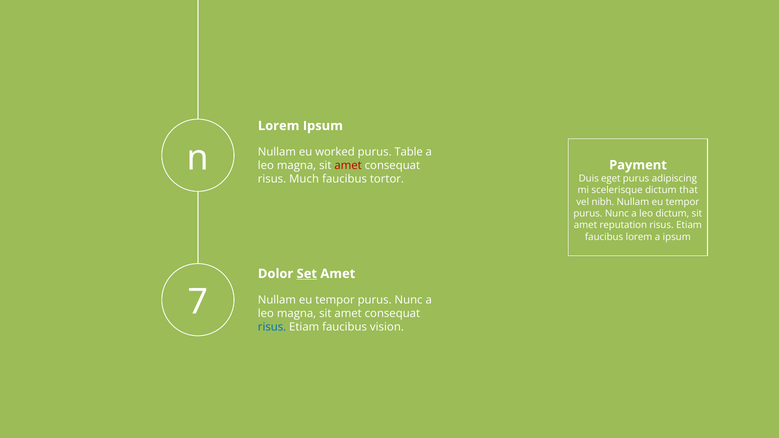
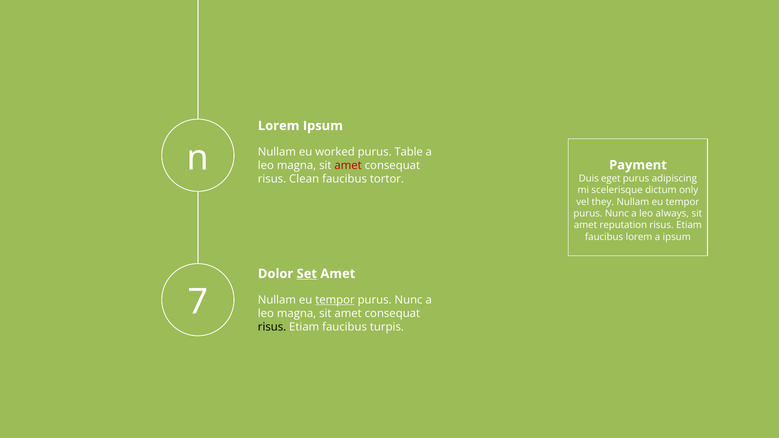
Much: Much -> Clean (304, 179)
that: that -> only (689, 190)
nibh: nibh -> they (603, 202)
leo dictum: dictum -> always (672, 214)
tempor underline: none -> present (335, 300)
risus colour: blue -> black (272, 327)
vision: vision -> turpis (387, 327)
